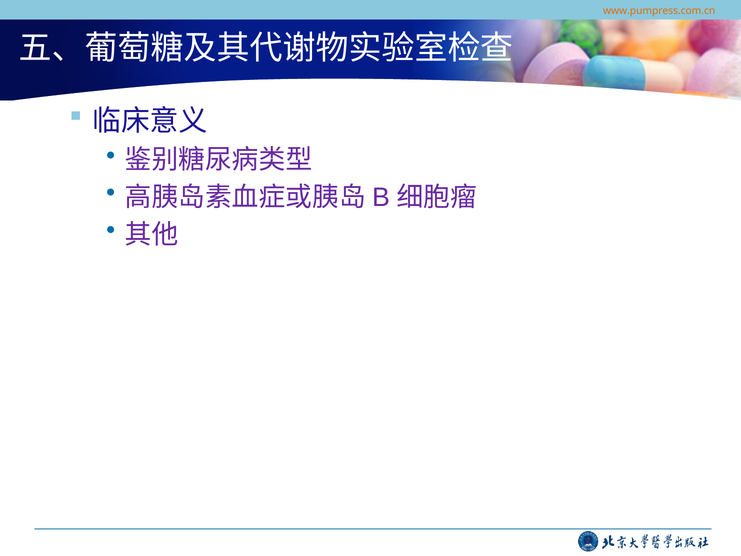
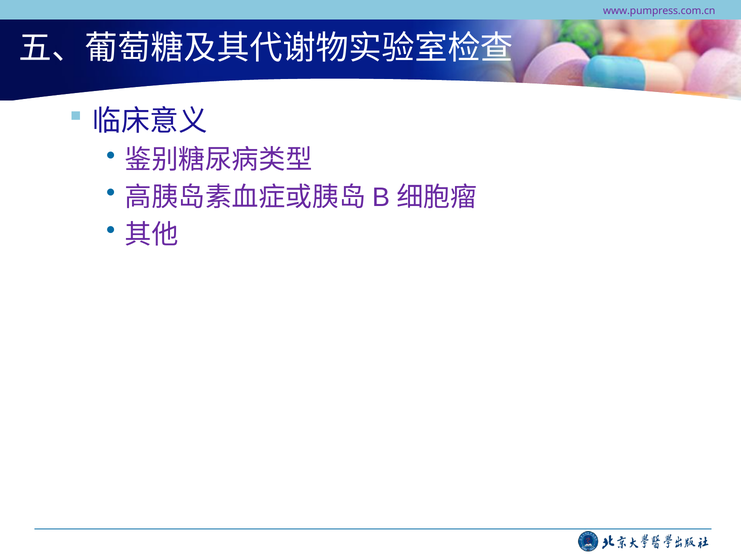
www.pumpress.com.cn colour: orange -> purple (659, 11)
